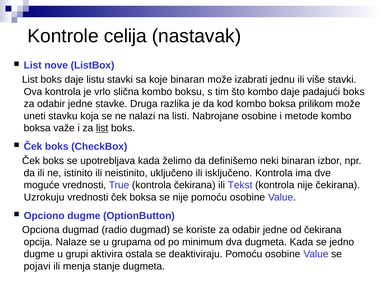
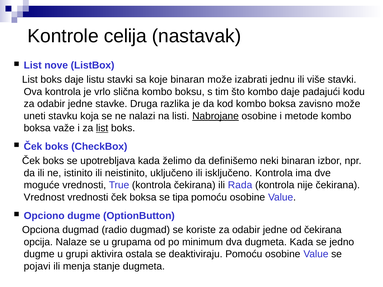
padajući boks: boks -> kodu (354, 92)
prilikom: prilikom -> zavisno (316, 104)
Nabrojane underline: none -> present (216, 116)
Tekst: Tekst -> Rada (240, 185)
Uzrokuju: Uzrokuju -> Vrednost (44, 197)
se nije: nije -> tipa (181, 197)
